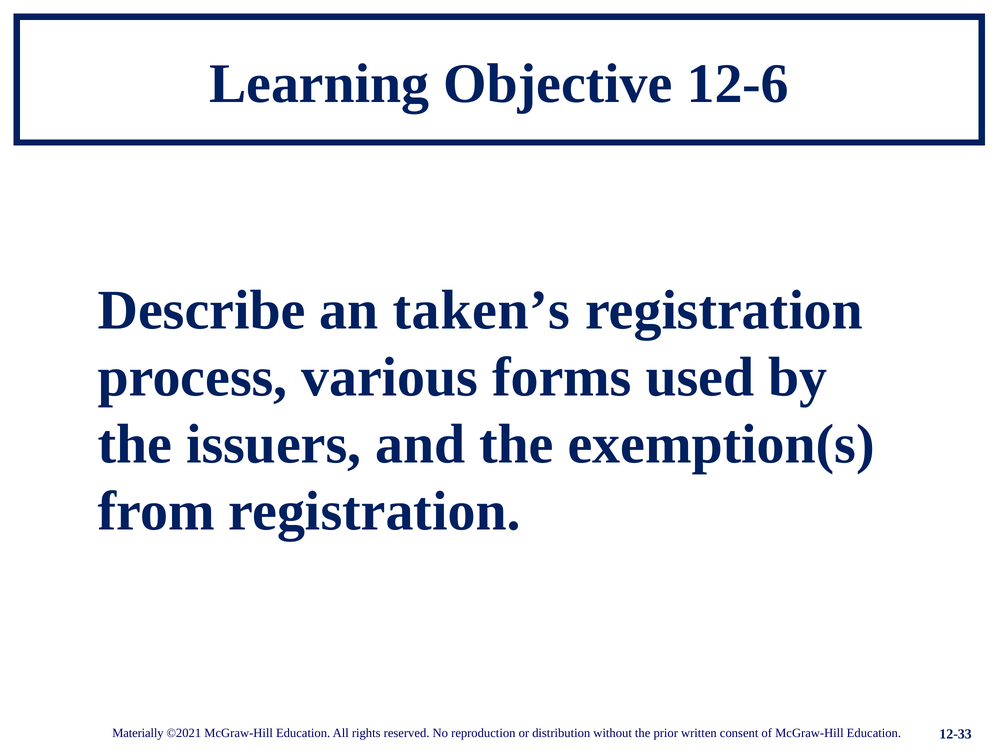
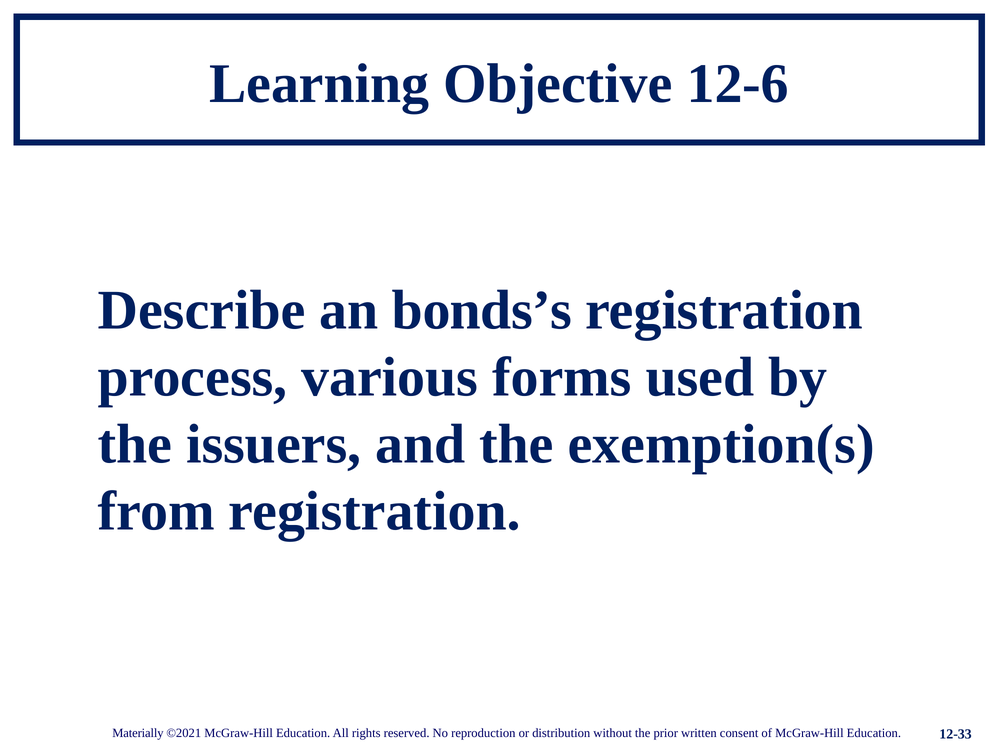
taken’s: taken’s -> bonds’s (482, 310)
